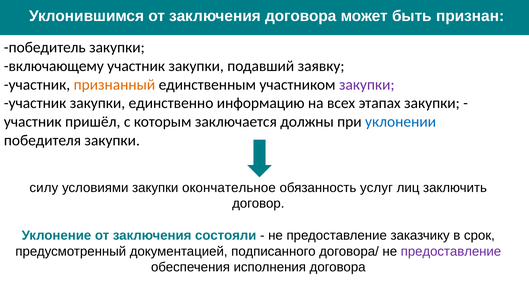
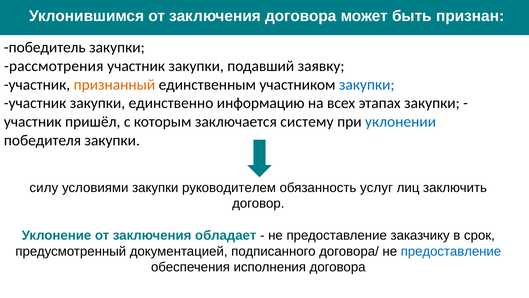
включающему: включающему -> рассмотрения (54, 66)
закупки colour: purple -> blue (367, 84)
должны: должны -> систему (307, 122)
окончательное: окончательное -> руководителем (229, 187)
состояли: состояли -> обладает (226, 235)
предоставление colour: purple -> blue (451, 251)
